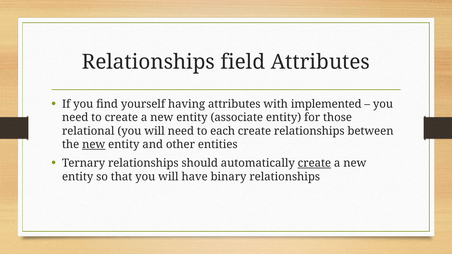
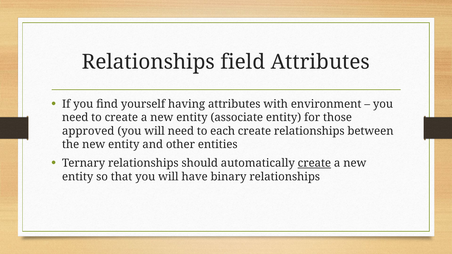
implemented: implemented -> environment (326, 104)
relational: relational -> approved (88, 131)
new underline: present -> none (94, 145)
